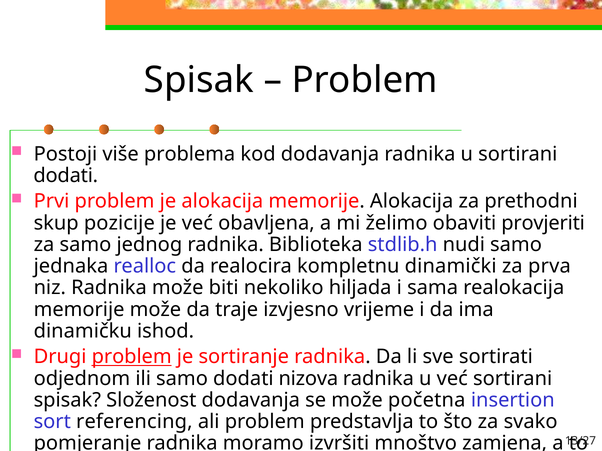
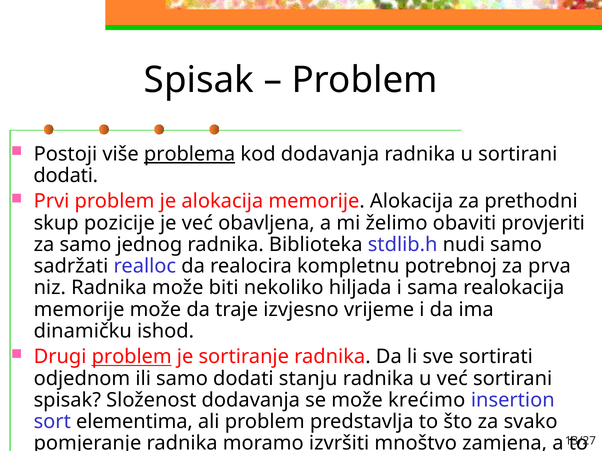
problema underline: none -> present (190, 154)
jednaka: jednaka -> sadržati (71, 267)
dinamički: dinamički -> potrebnoj (451, 267)
nizova: nizova -> stanju (308, 379)
početna: početna -> krećimo (427, 401)
referencing: referencing -> elementima (134, 422)
